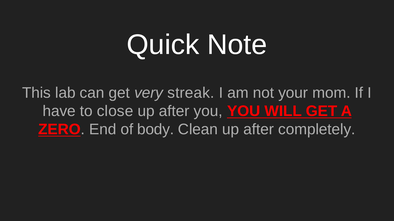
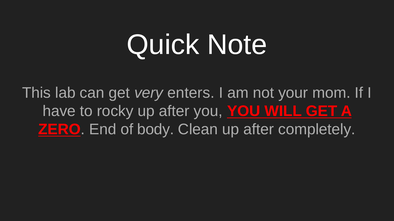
streak: streak -> enters (191, 93)
close: close -> rocky (115, 111)
